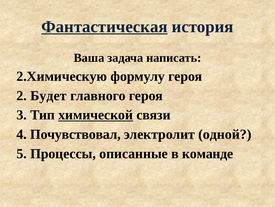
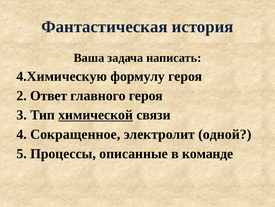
Фантастическая underline: present -> none (104, 27)
2.Химическую: 2.Химическую -> 4.Химическую (62, 76)
Будет: Будет -> Ответ (49, 95)
Почувствовал: Почувствовал -> Сокращенное (75, 134)
